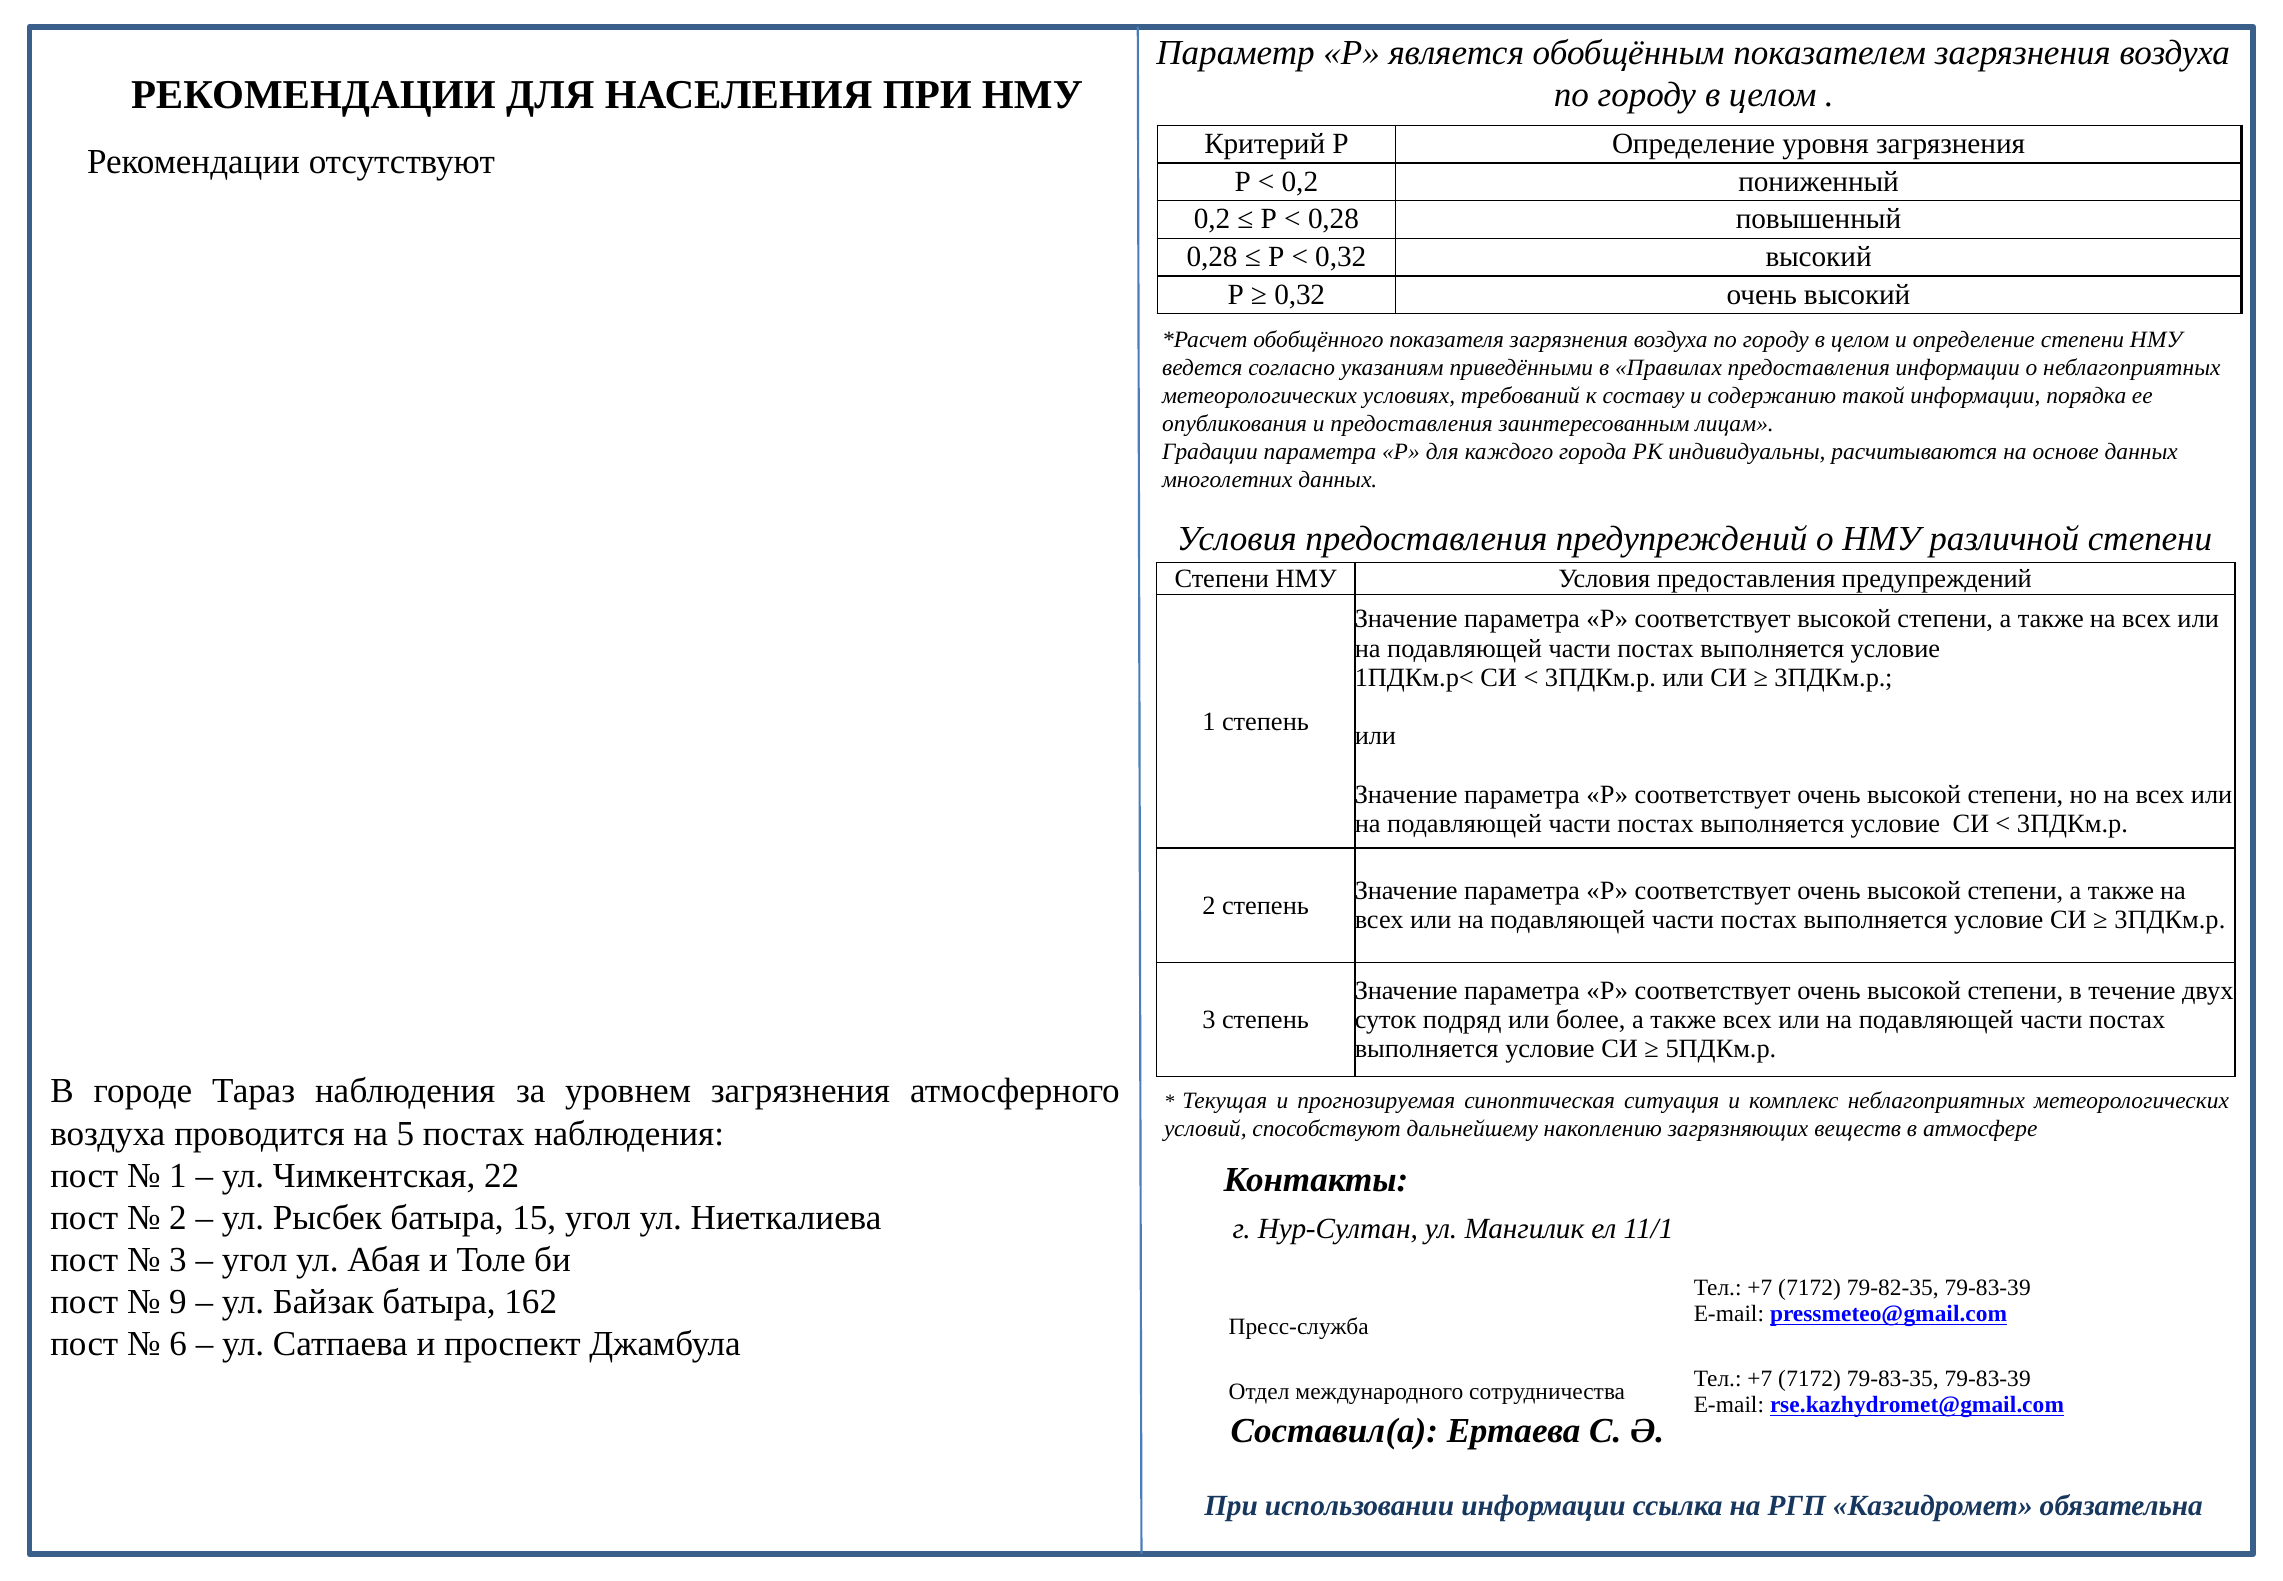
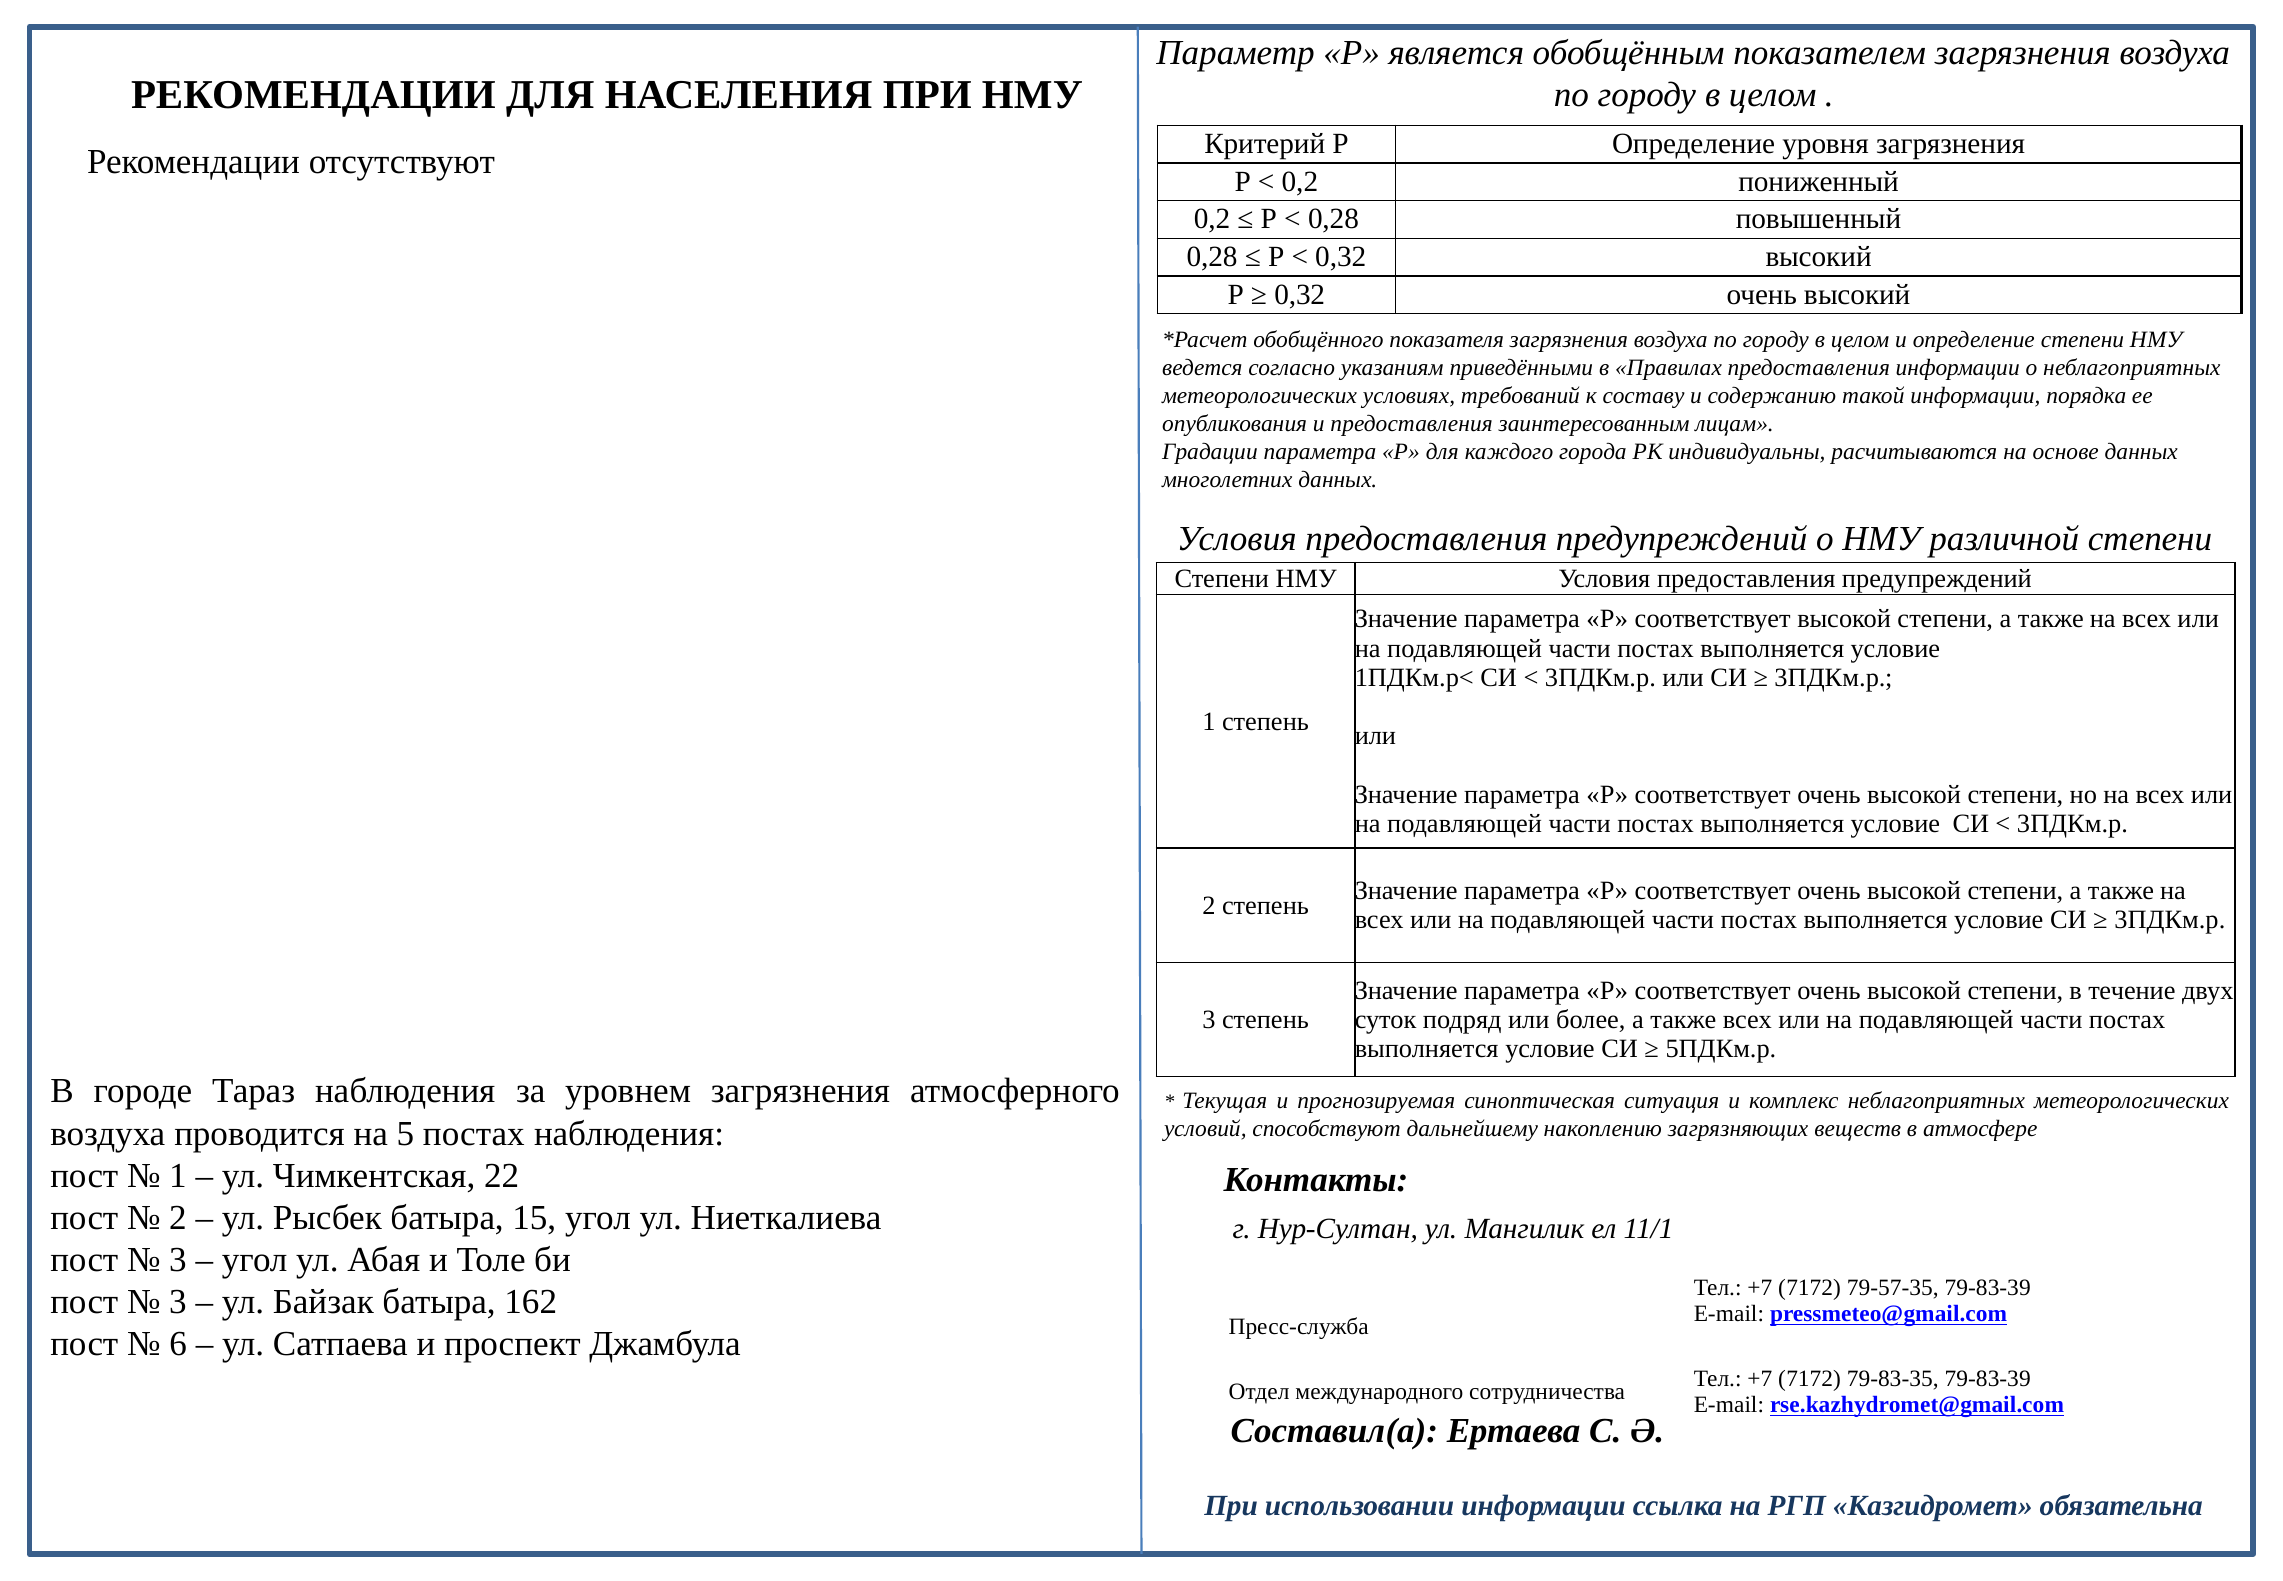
79-82-35: 79-82-35 -> 79-57-35 (1893, 1288)
9: 9 -> 3 (178, 1302)
